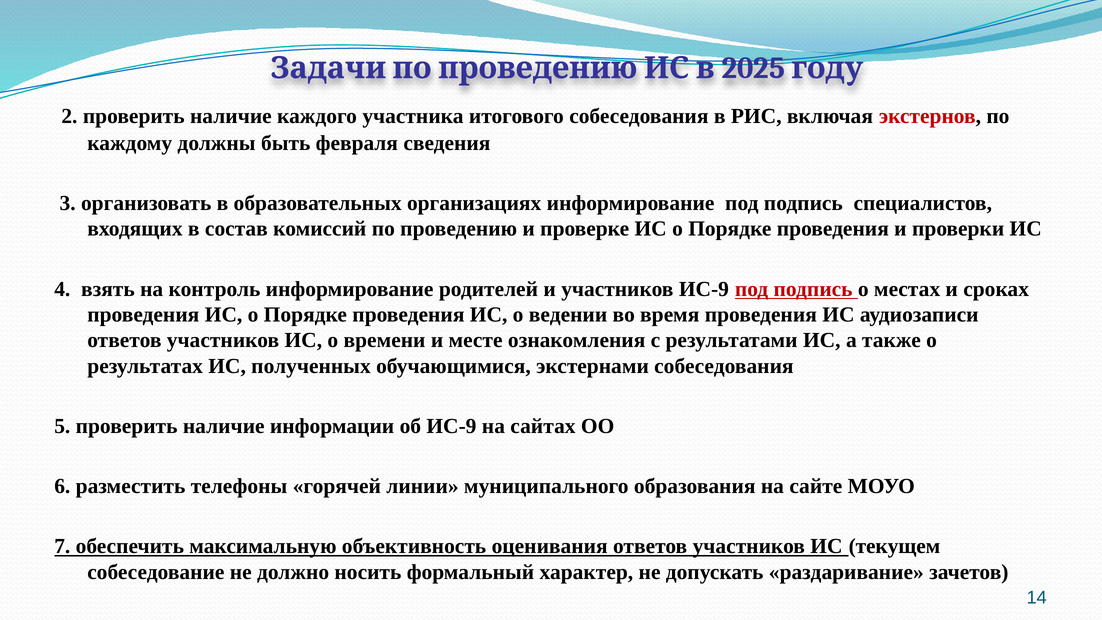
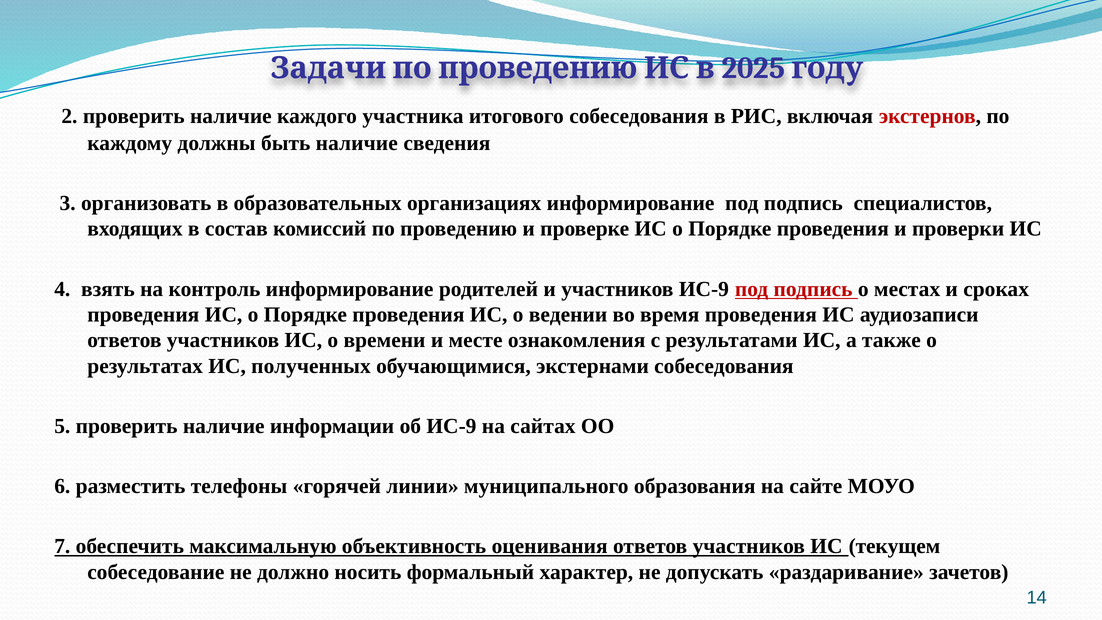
быть февраля: февраля -> наличие (357, 143)
